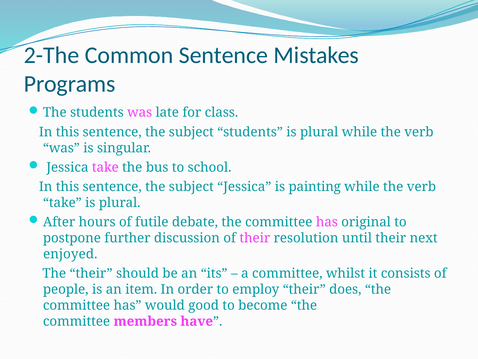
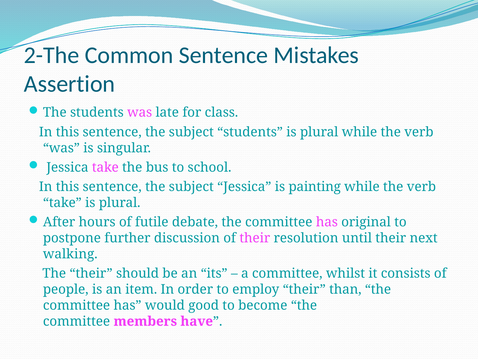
Programs: Programs -> Assertion (70, 84)
enjoyed: enjoyed -> walking (70, 254)
does: does -> than (345, 289)
